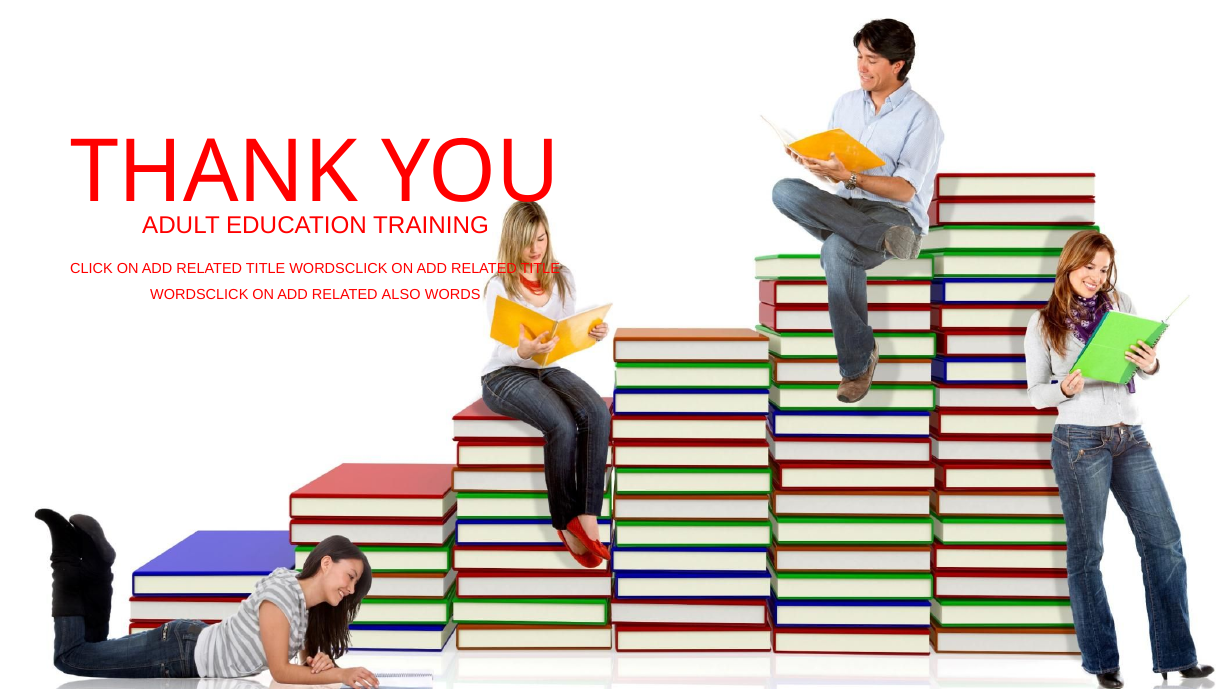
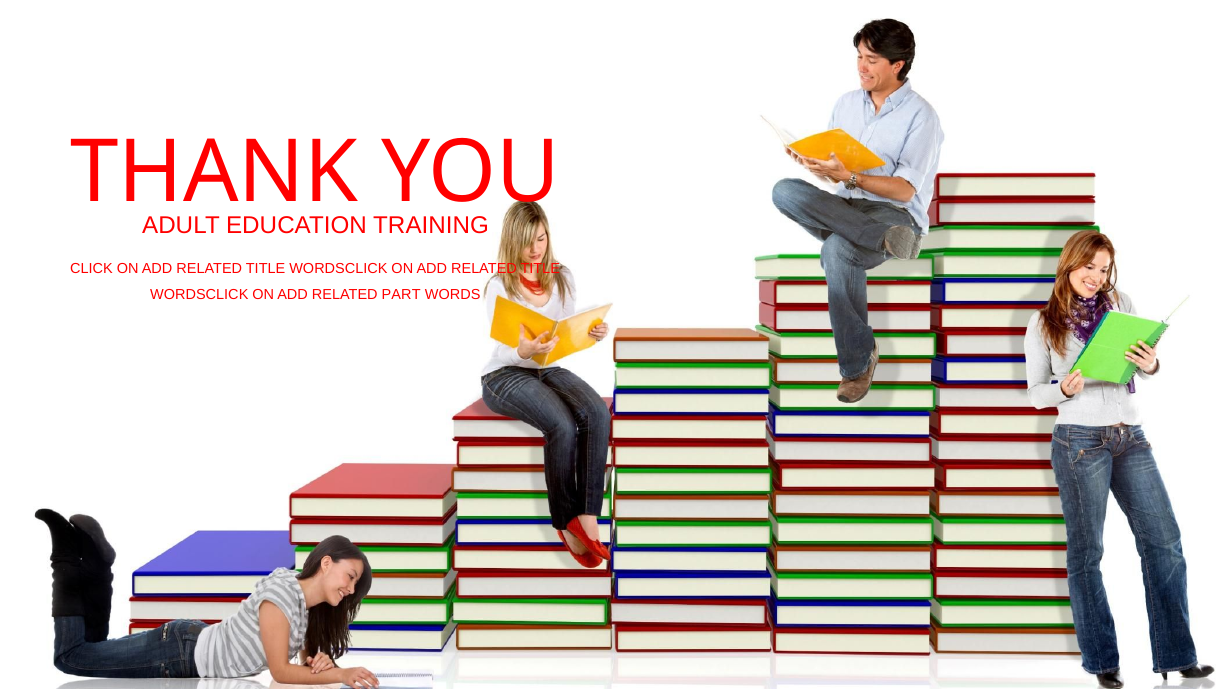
ALSO: ALSO -> PART (401, 294)
